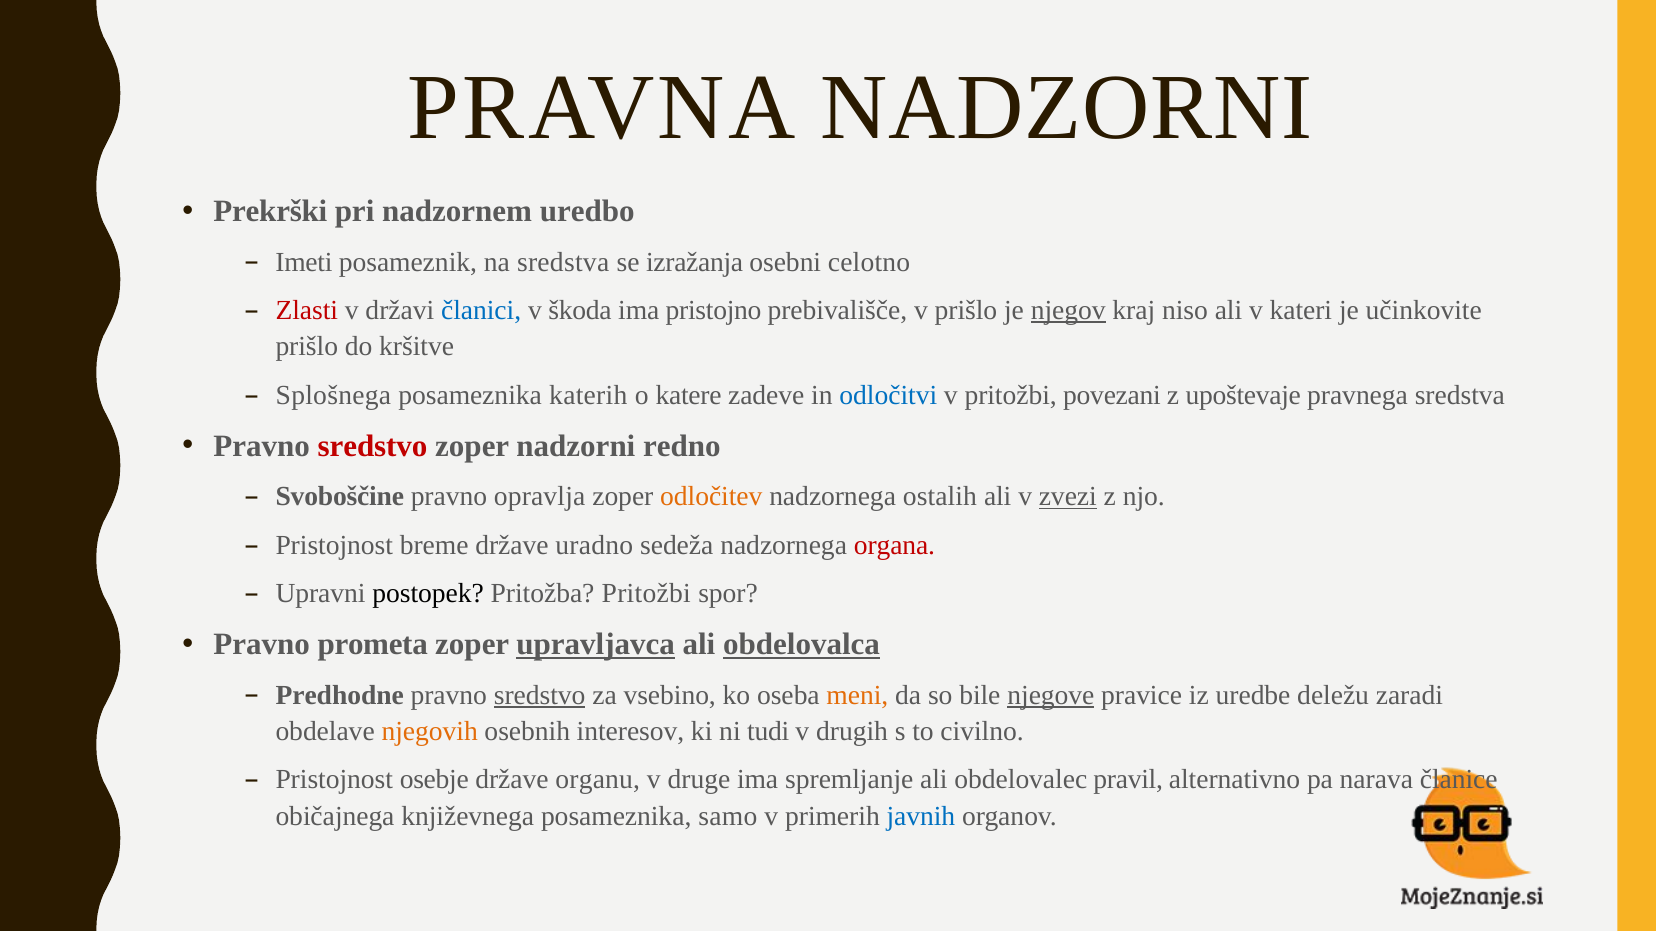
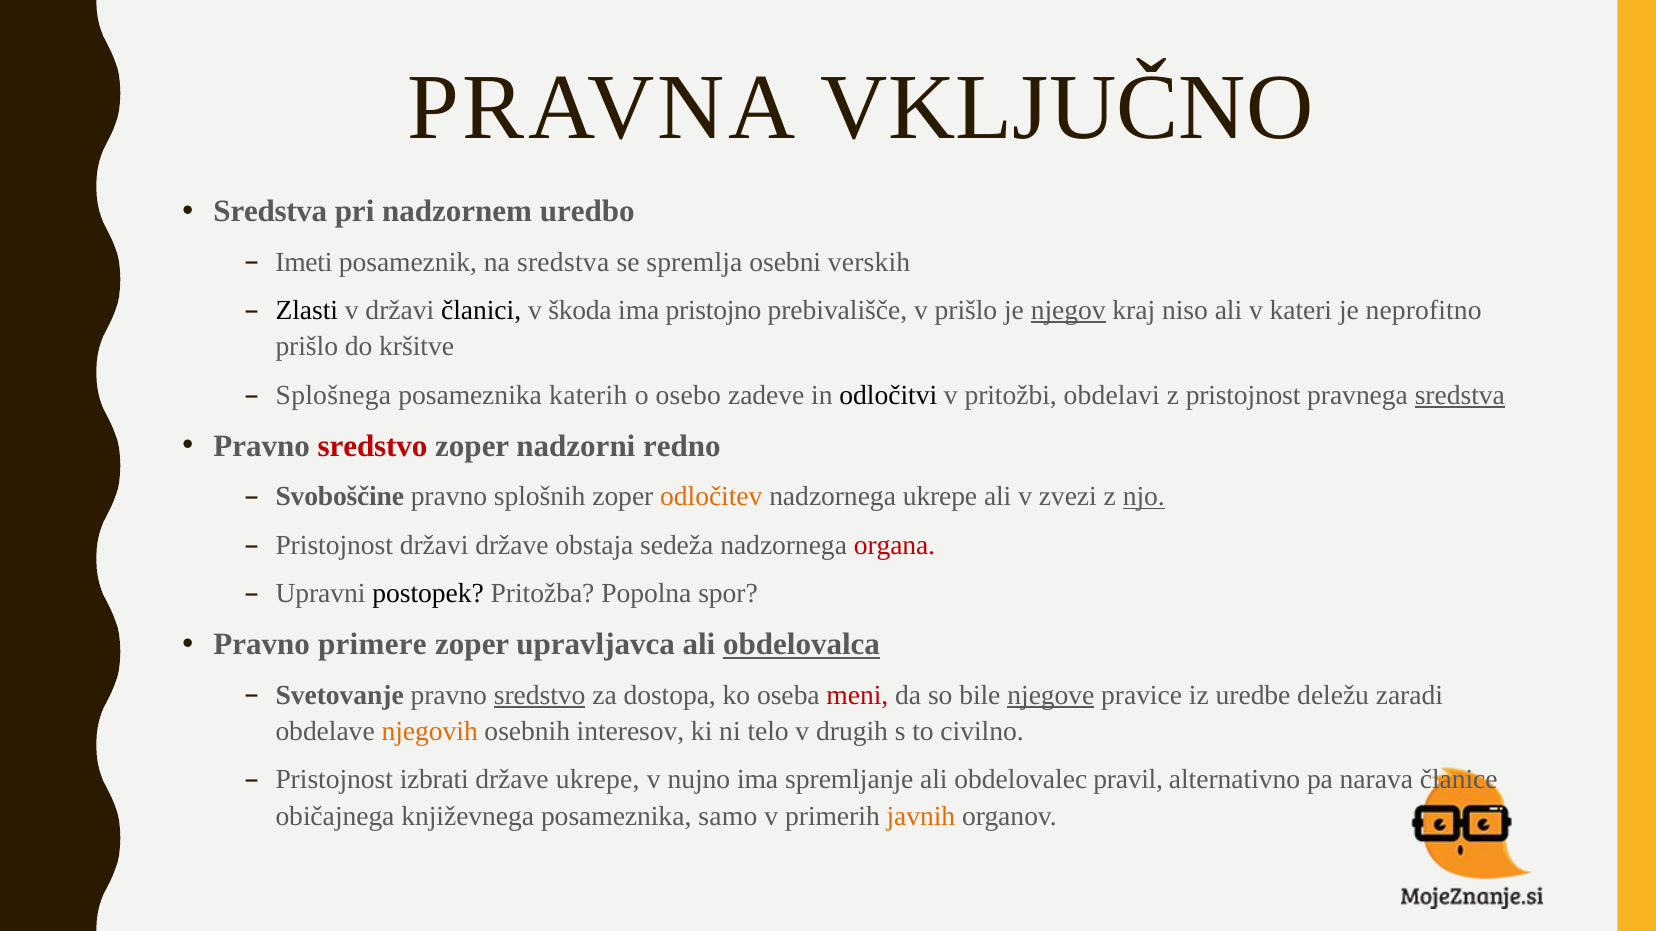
PRAVNA NADZORNI: NADZORNI -> VKLJUČNO (1067, 108)
Prekrški: Prekrški -> Sredstva (270, 212)
izražanja: izražanja -> spremlja (694, 262)
celotno: celotno -> verskih (869, 262)
Zlasti colour: red -> black (307, 311)
članici colour: blue -> black (481, 311)
učinkovite: učinkovite -> neprofitno (1424, 311)
katere: katere -> osebo (688, 395)
odločitvi colour: blue -> black (888, 395)
povezani: povezani -> obdelavi (1112, 395)
z upoštevaje: upoštevaje -> pristojnost (1243, 395)
sredstva underline: none -> present (1460, 395)
opravlja: opravlja -> splošnih (540, 497)
nadzornega ostalih: ostalih -> ukrepe (940, 497)
zvezi underline: present -> none (1068, 497)
njo underline: none -> present (1144, 497)
Pristojnost breme: breme -> državi (434, 545)
uradno: uradno -> obstaja (594, 545)
Pritožba Pritožbi: Pritožbi -> Popolna (646, 594)
prometa: prometa -> primere (372, 645)
upravljavca underline: present -> none (596, 645)
Predhodne: Predhodne -> Svetovanje (340, 695)
vsebino: vsebino -> dostopa (670, 695)
meni colour: orange -> red (857, 695)
tudi: tudi -> telo (768, 732)
osebje: osebje -> izbrati (434, 780)
države organu: organu -> ukrepe (598, 780)
druge: druge -> nujno (699, 780)
javnih colour: blue -> orange (921, 817)
